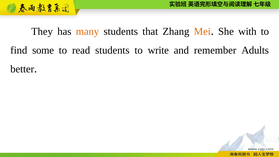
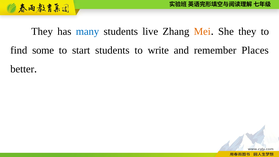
many colour: orange -> blue (87, 31)
that: that -> live (150, 31)
She with: with -> they (247, 31)
read: read -> start (81, 50)
Adults: Adults -> Places (255, 50)
